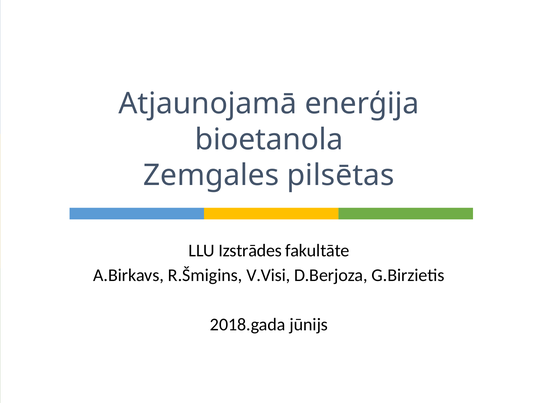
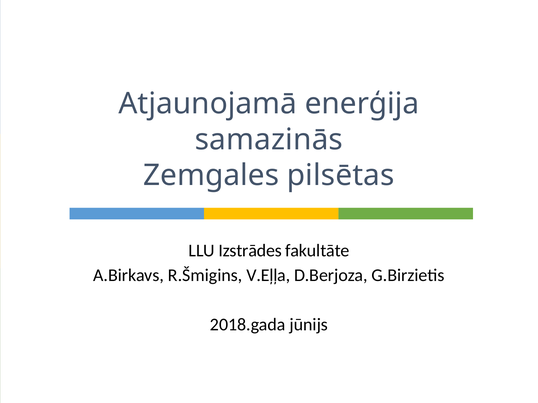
bioetanola: bioetanola -> samazinās (269, 140)
V.Visi: V.Visi -> V.Eļļa (268, 276)
